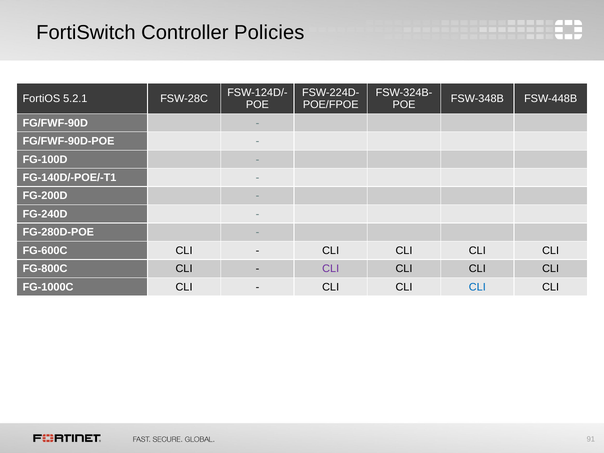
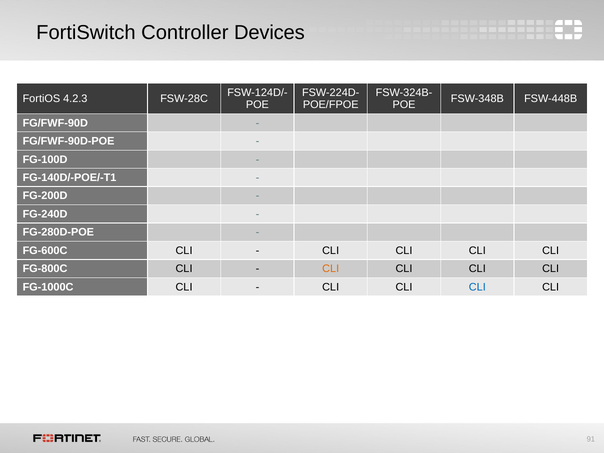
Policies: Policies -> Devices (269, 33)
5.2.1: 5.2.1 -> 4.2.3 (75, 99)
CLI colour: purple -> orange (331, 269)
